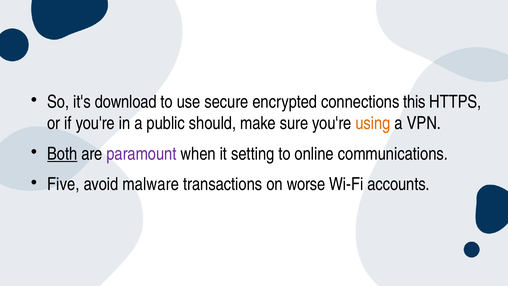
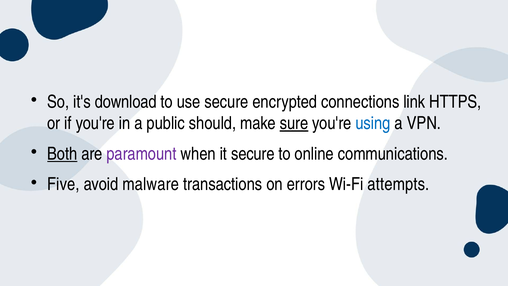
this: this -> link (414, 102)
sure underline: none -> present (294, 123)
using colour: orange -> blue (373, 123)
it setting: setting -> secure (253, 154)
worse: worse -> errors (306, 184)
accounts: accounts -> attempts (398, 184)
